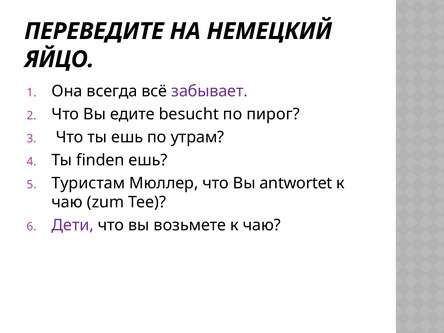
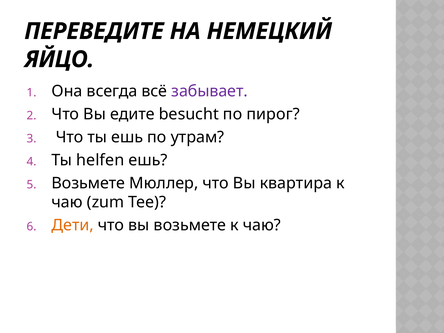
finden: finden -> helfen (100, 160)
Туристам: Туристам -> Возьмете (88, 183)
antwortet: antwortet -> квартира (296, 183)
Дети colour: purple -> orange (73, 225)
